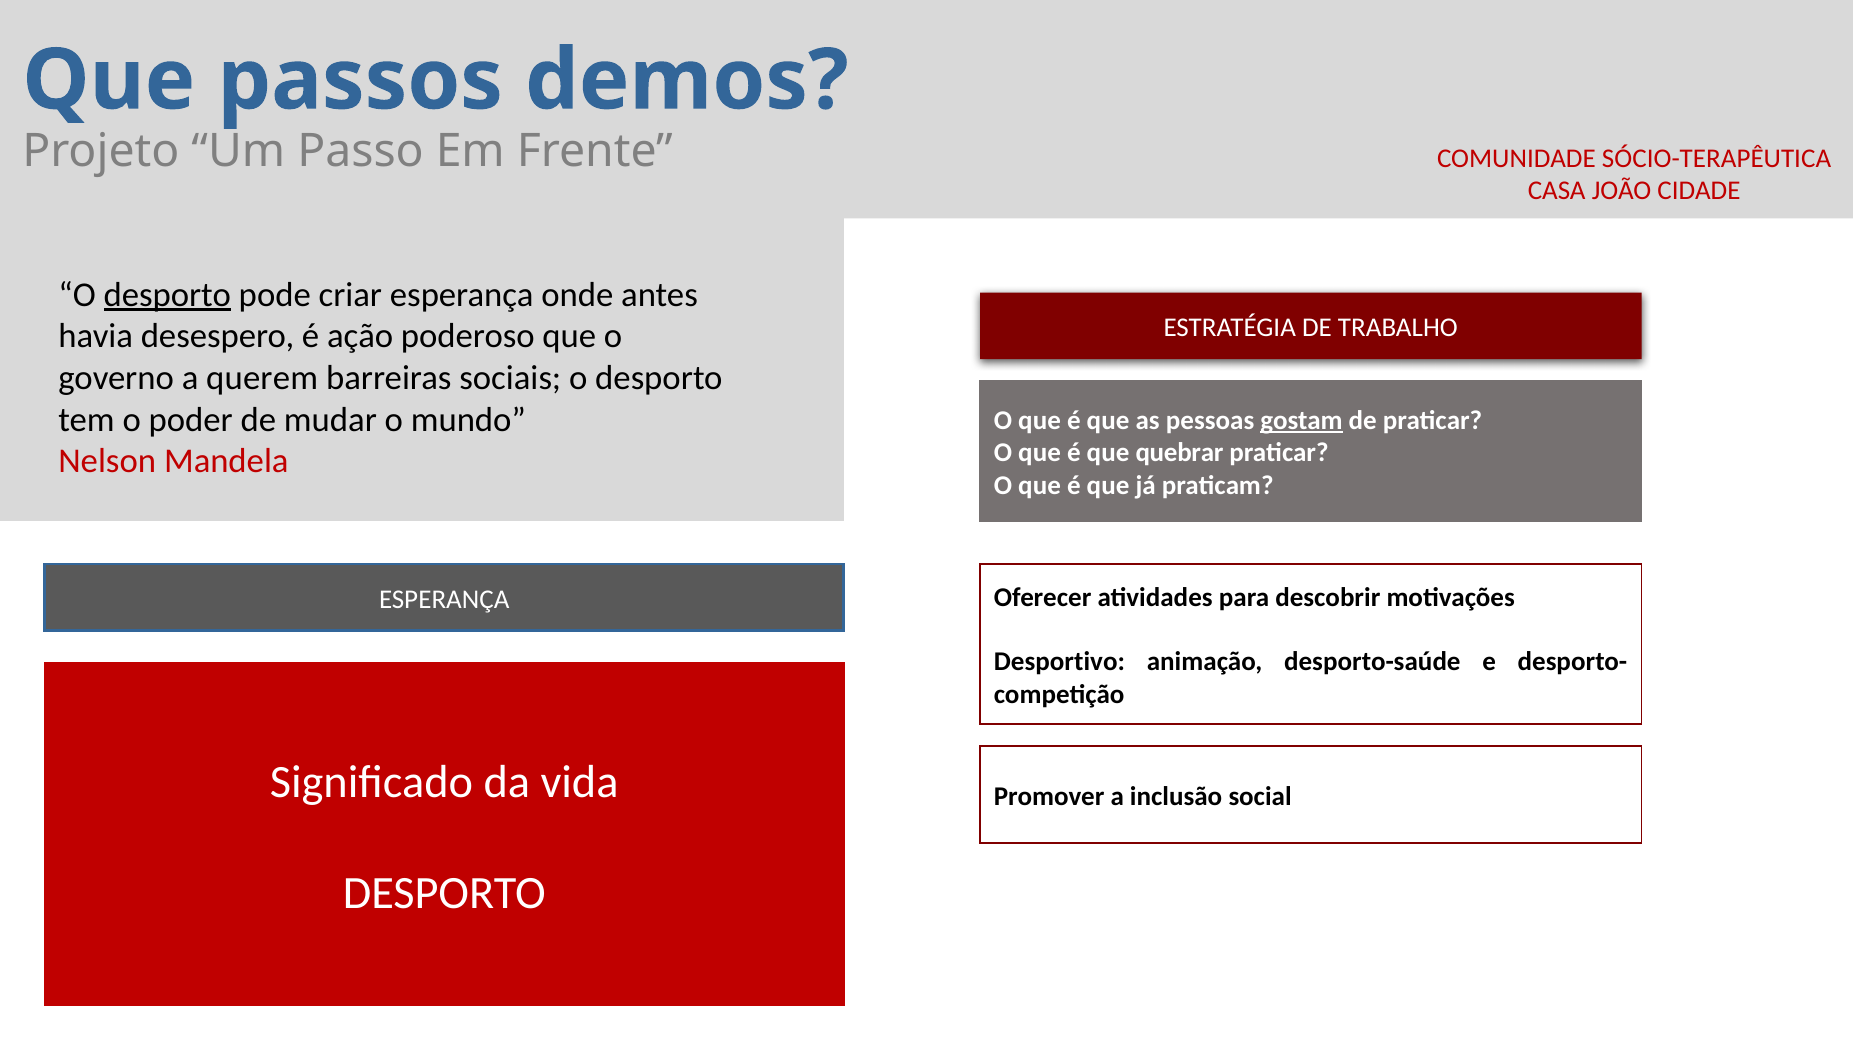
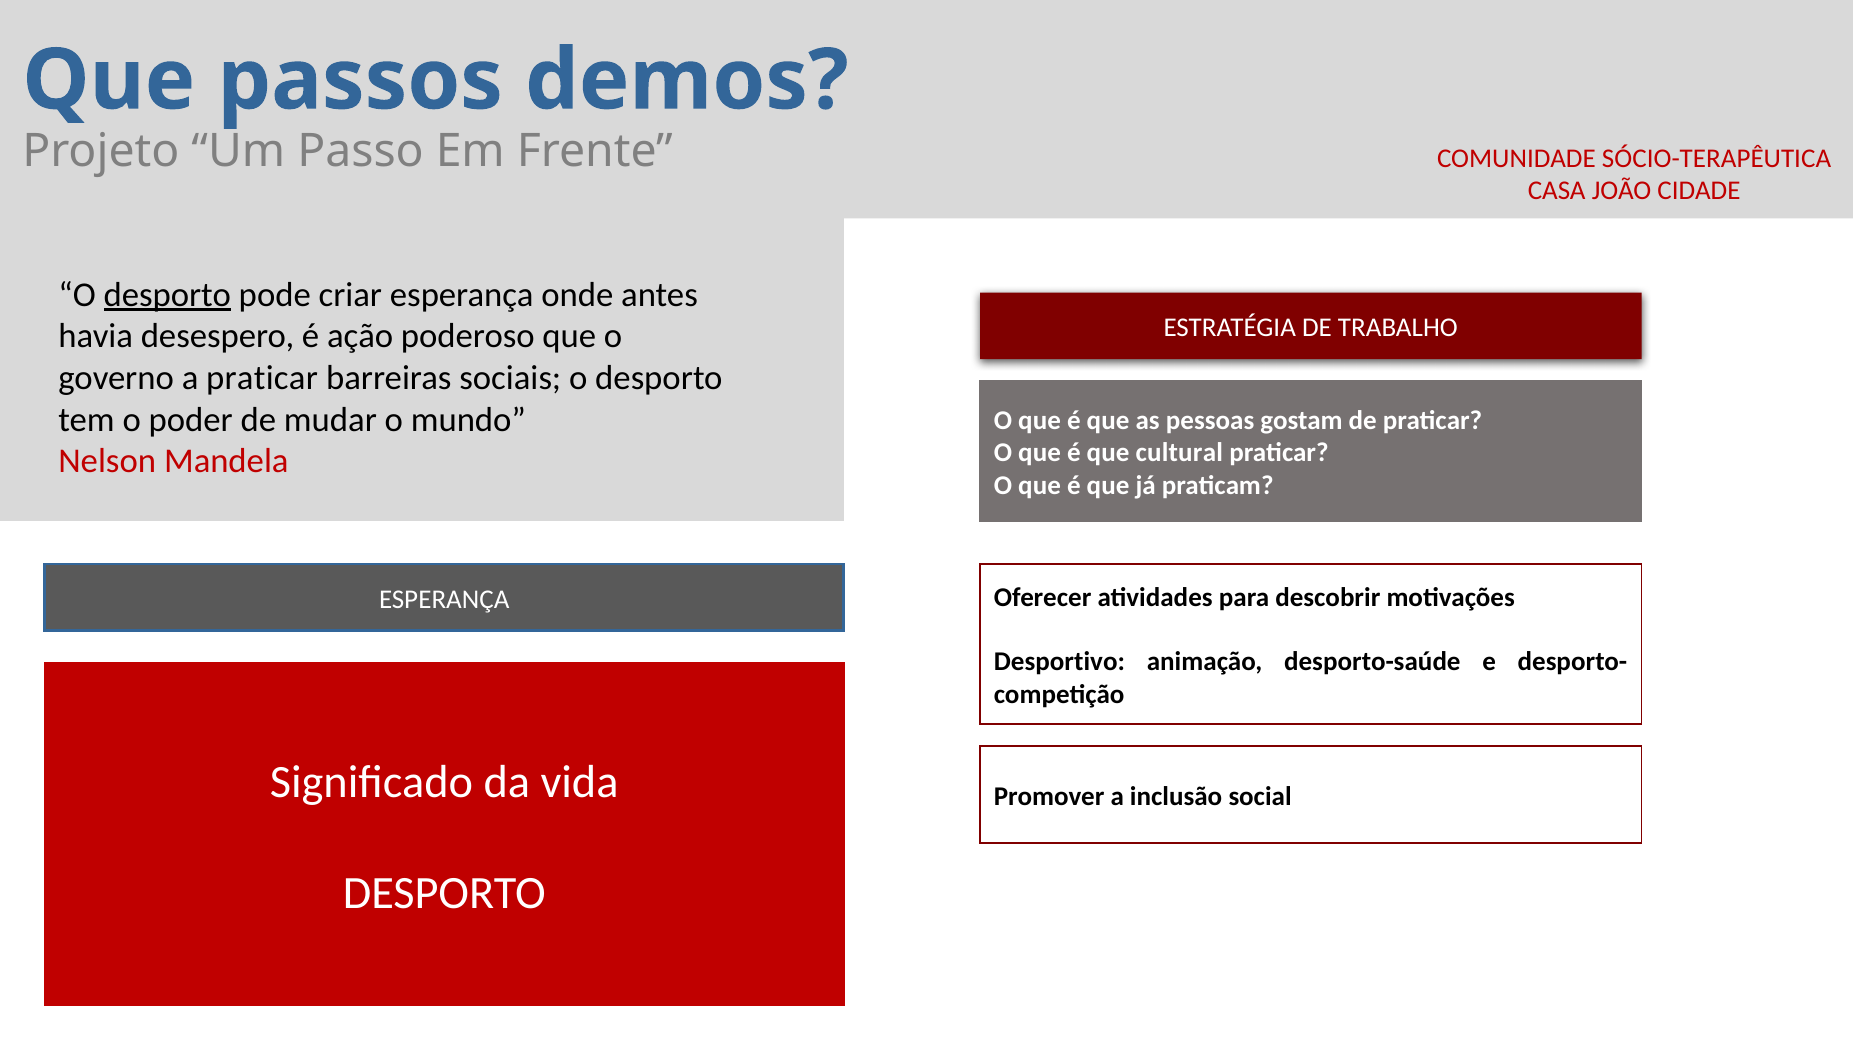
a querem: querem -> praticar (262, 378)
gostam underline: present -> none (1302, 421)
quebrar: quebrar -> cultural (1179, 453)
